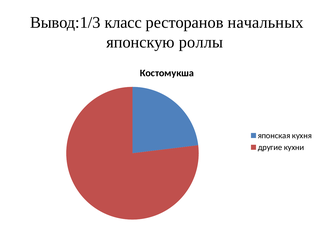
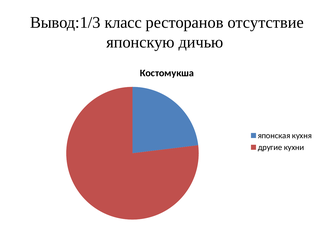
начальных: начальных -> отсутствие (266, 23)
роллы: роллы -> дичью (201, 42)
